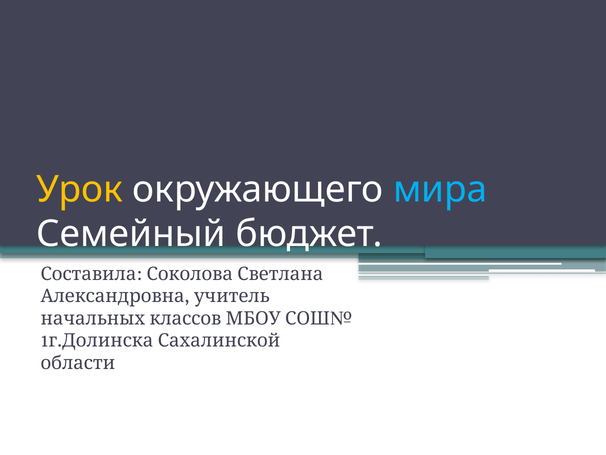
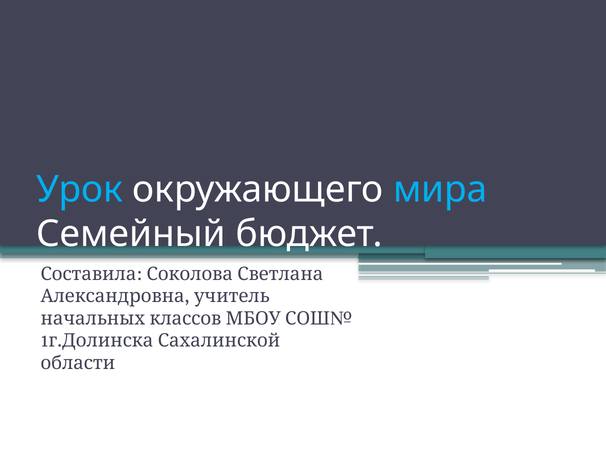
Урок colour: yellow -> light blue (80, 190)
